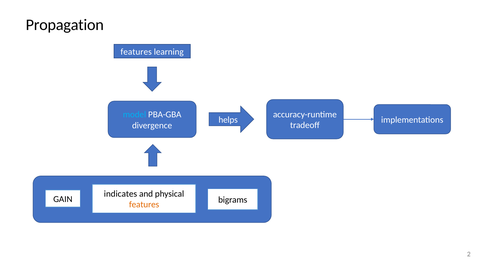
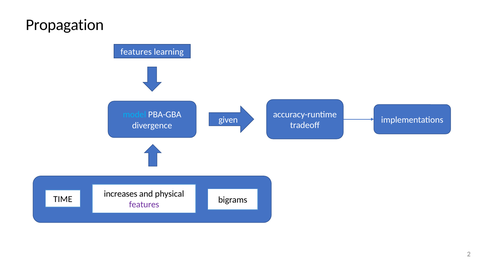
helps: helps -> given (228, 120)
indicates: indicates -> increases (121, 194)
GAIN: GAIN -> TIME (63, 199)
features colour: orange -> purple (144, 205)
